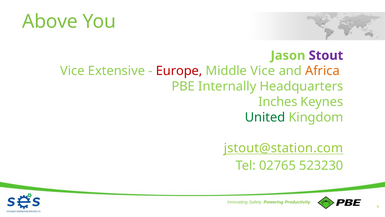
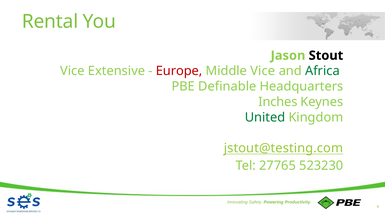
Above: Above -> Rental (50, 21)
Stout colour: purple -> black (326, 55)
Africa colour: orange -> green (322, 71)
Internally: Internally -> Definable (227, 86)
jstout@station.com: jstout@station.com -> jstout@testing.com (283, 148)
02765: 02765 -> 27765 (278, 165)
